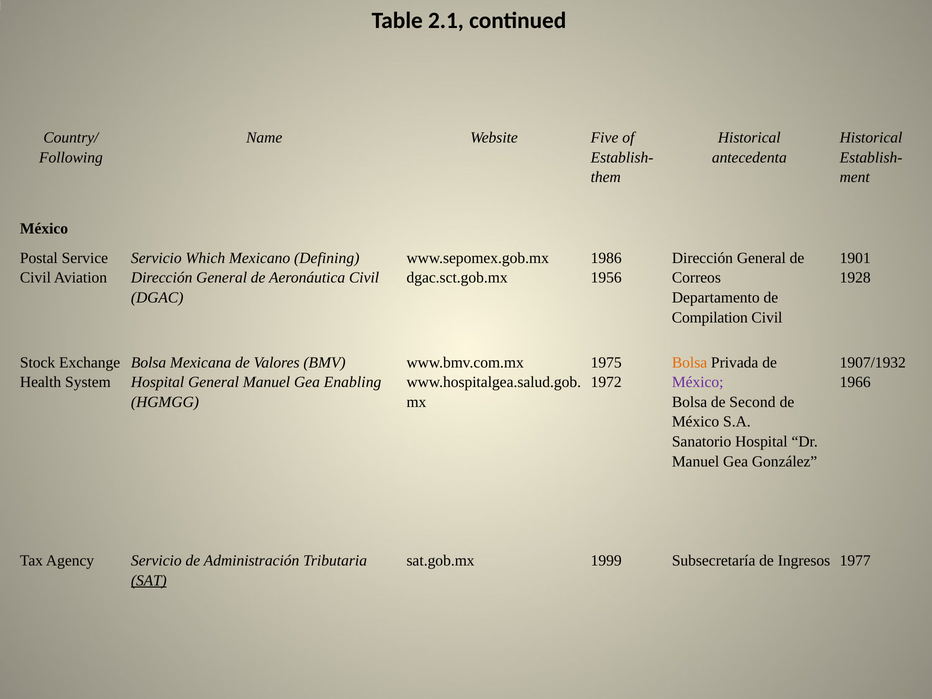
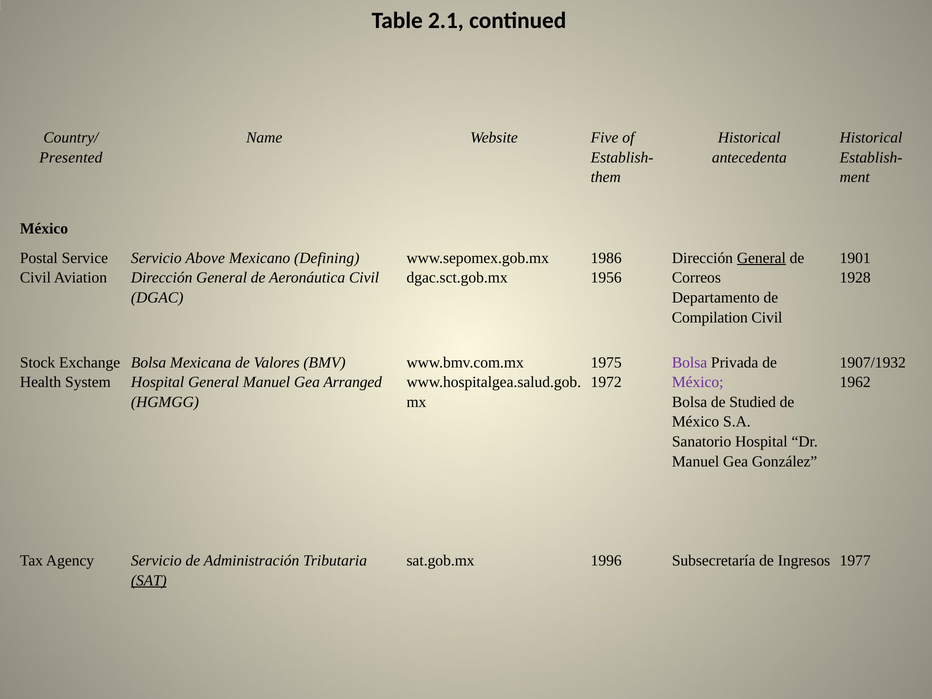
Following: Following -> Presented (71, 157)
Which: Which -> Above (205, 258)
General underline: none -> present (761, 258)
Bolsa colour: orange -> purple (690, 362)
Enabling: Enabling -> Arranged (353, 382)
1966: 1966 -> 1962 (855, 382)
Second: Second -> Studied (753, 402)
1999: 1999 -> 1996 (606, 561)
